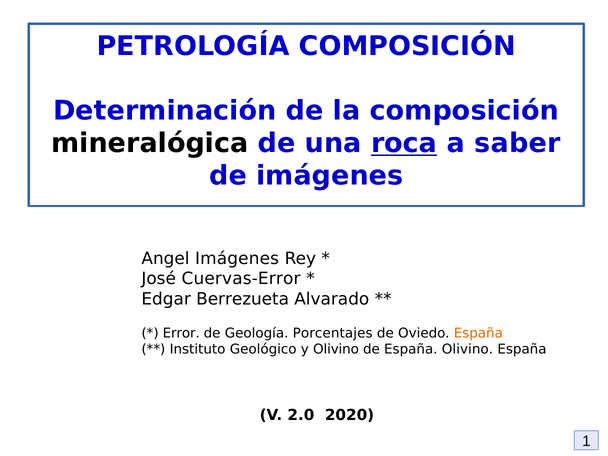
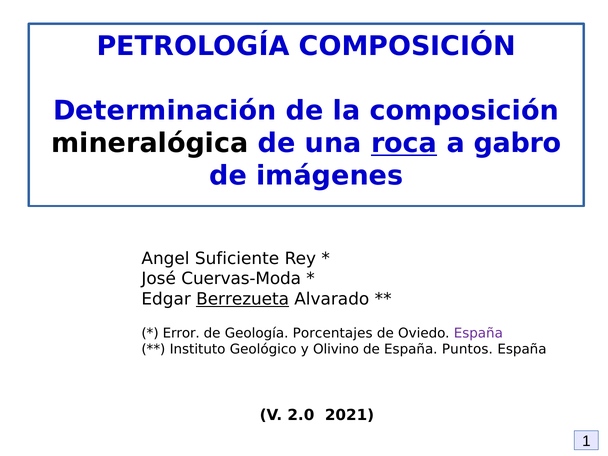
saber: saber -> gabro (518, 144)
Angel Imágenes: Imágenes -> Suficiente (237, 258)
Cuervas-Error: Cuervas-Error -> Cuervas-Moda (241, 279)
Berrezueta underline: none -> present (243, 299)
España colour: orange -> purple (478, 333)
España Olivino: Olivino -> Puntos (467, 349)
2020: 2020 -> 2021 (350, 415)
